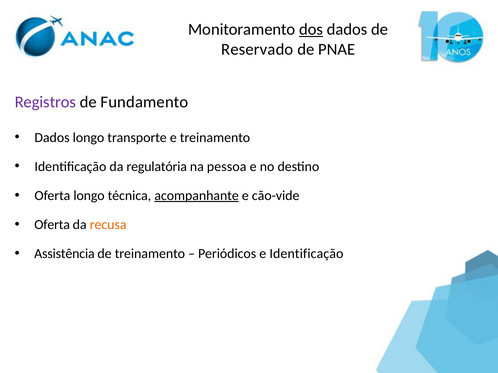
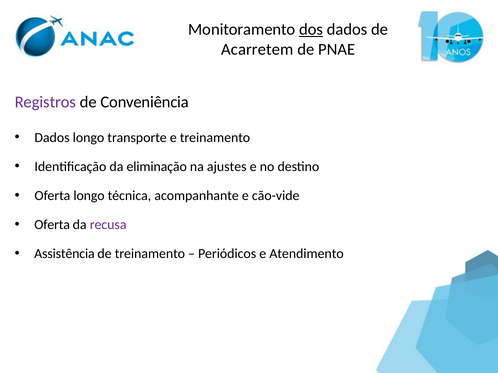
Reservado: Reservado -> Acarretem (257, 49)
Fundamento: Fundamento -> Conveniência (145, 102)
regulatória: regulatória -> eliminação (157, 167)
pessoa: pessoa -> ajustes (227, 167)
acompanhante underline: present -> none (197, 196)
recusa colour: orange -> purple (108, 225)
e Identificação: Identificação -> Atendimento (307, 254)
